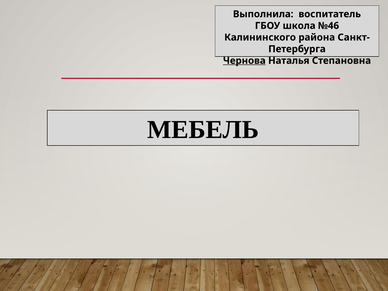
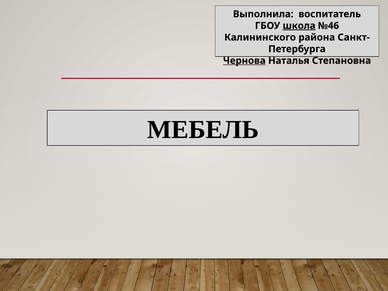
школа underline: none -> present (299, 26)
